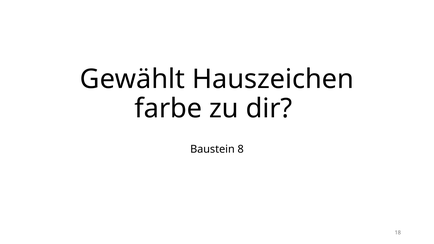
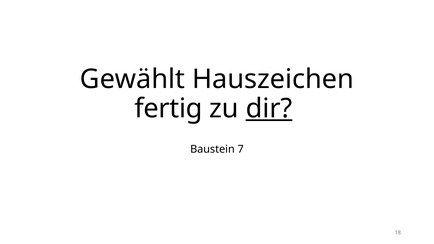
farbe: farbe -> fertig (168, 108)
dir underline: none -> present (269, 108)
8: 8 -> 7 (241, 149)
